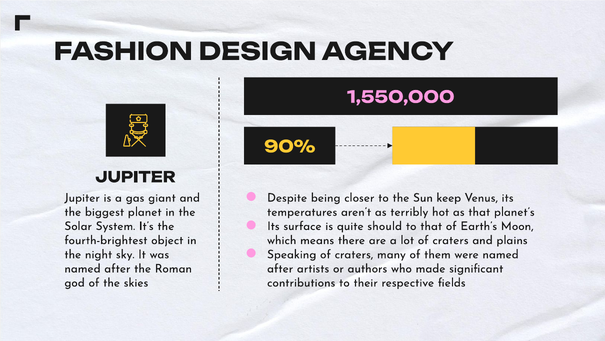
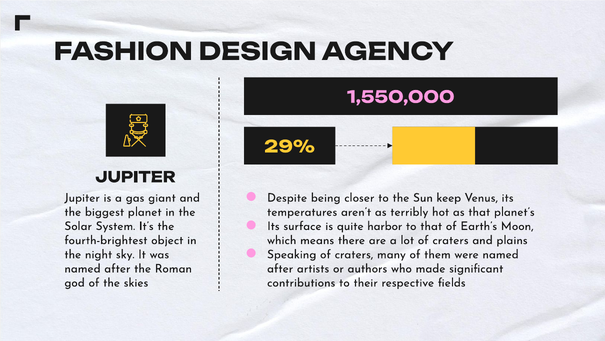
90%: 90% -> 29% (290, 147)
should: should -> harbor (385, 226)
